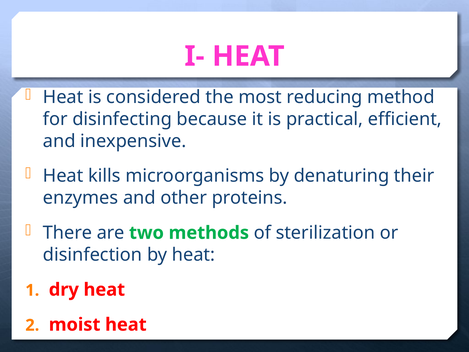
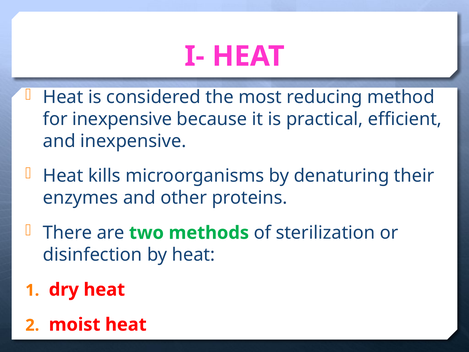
for disinfecting: disinfecting -> inexpensive (122, 119)
